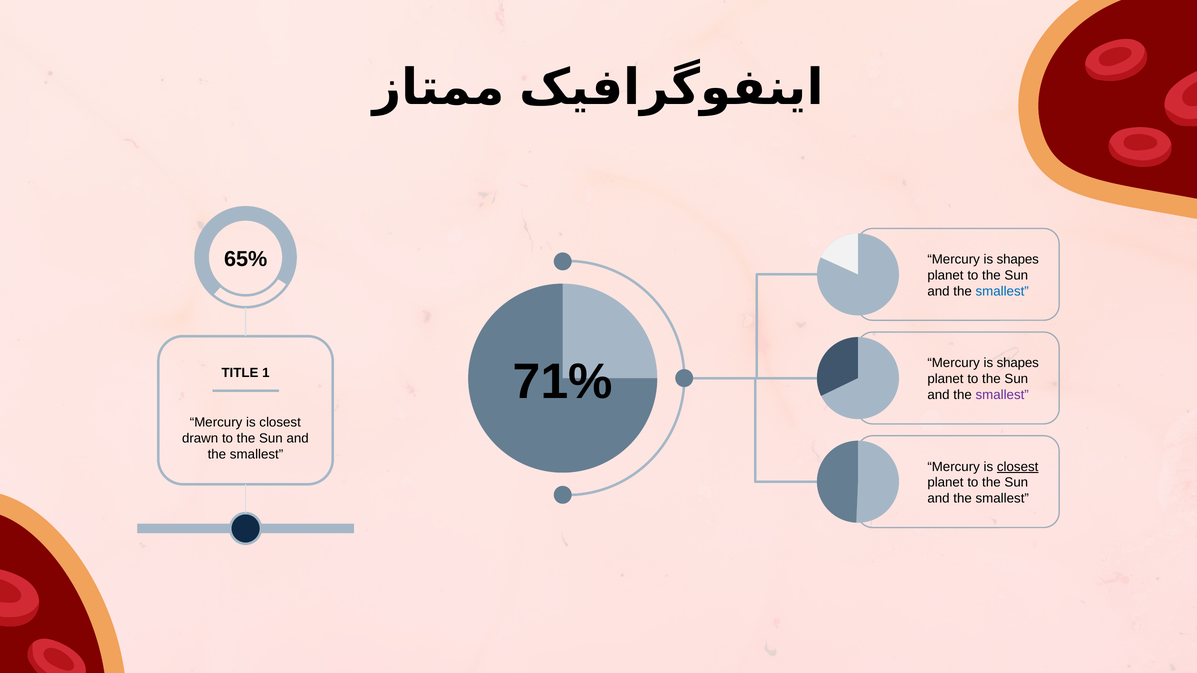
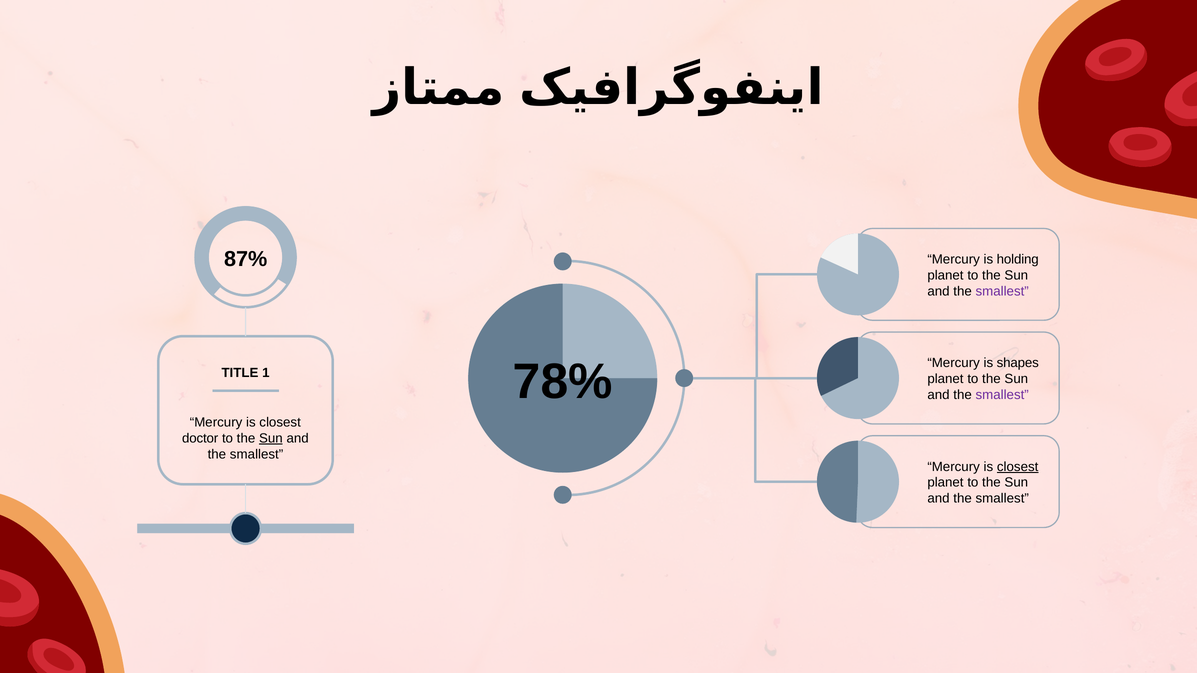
65%: 65% -> 87% (246, 259)
shapes: shapes -> holding (1018, 260)
smallest colour: blue -> purple (1002, 291)
71%: 71% -> 78% (563, 382)
drawn: drawn -> doctor (200, 439)
Sun underline: none -> present (271, 439)
